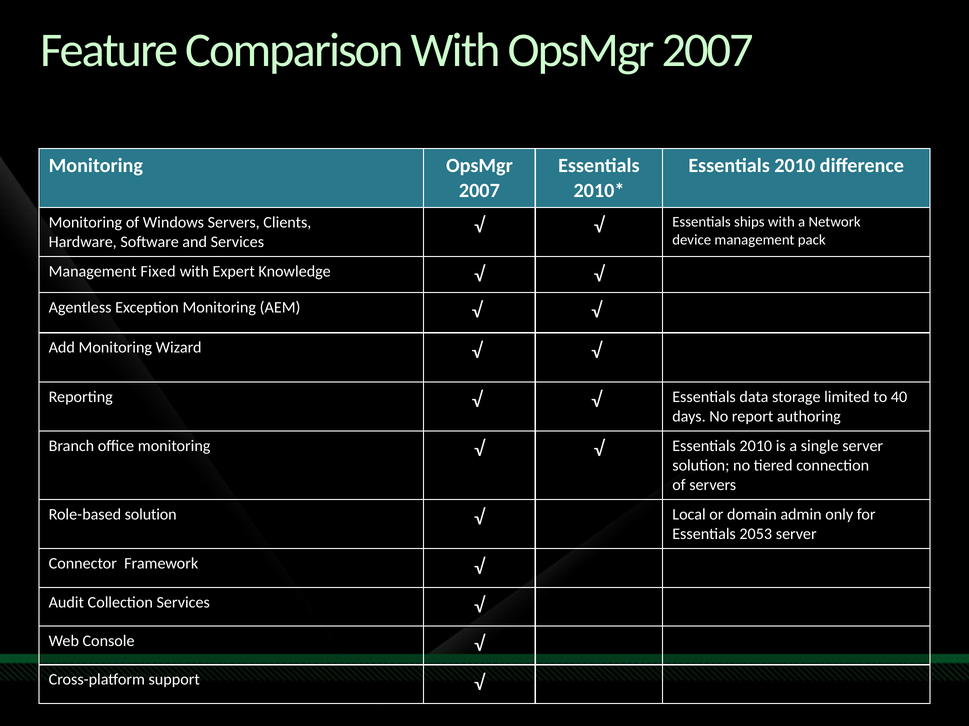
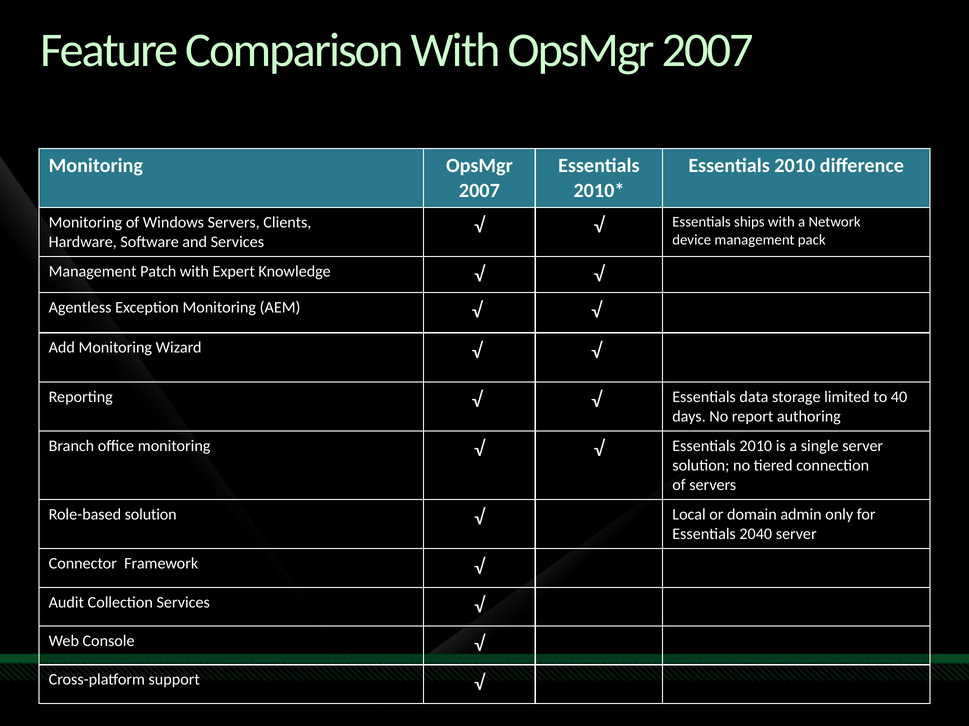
Fixed: Fixed -> Patch (158, 272)
2053: 2053 -> 2040 (756, 535)
